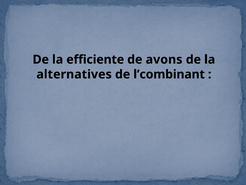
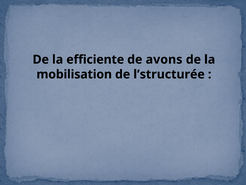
alternatives: alternatives -> mobilisation (74, 74)
l’combinant: l’combinant -> l’structurée (169, 74)
